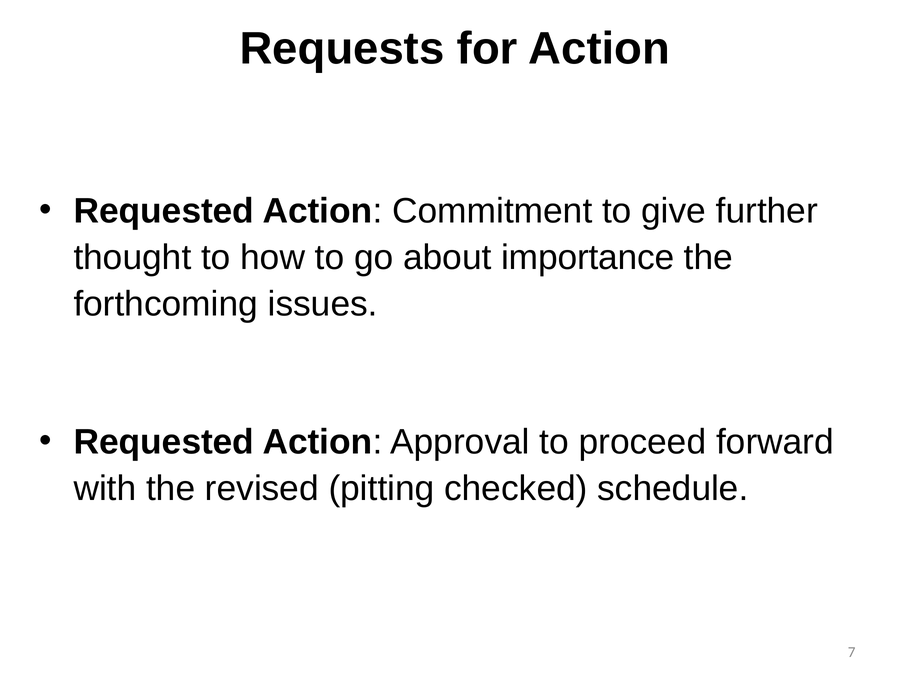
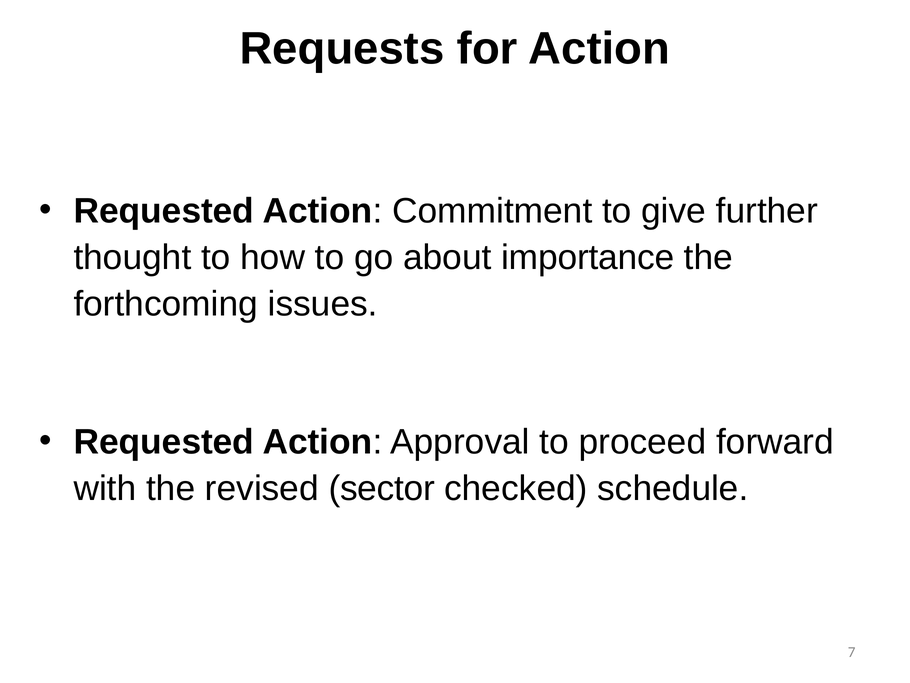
pitting: pitting -> sector (382, 488)
